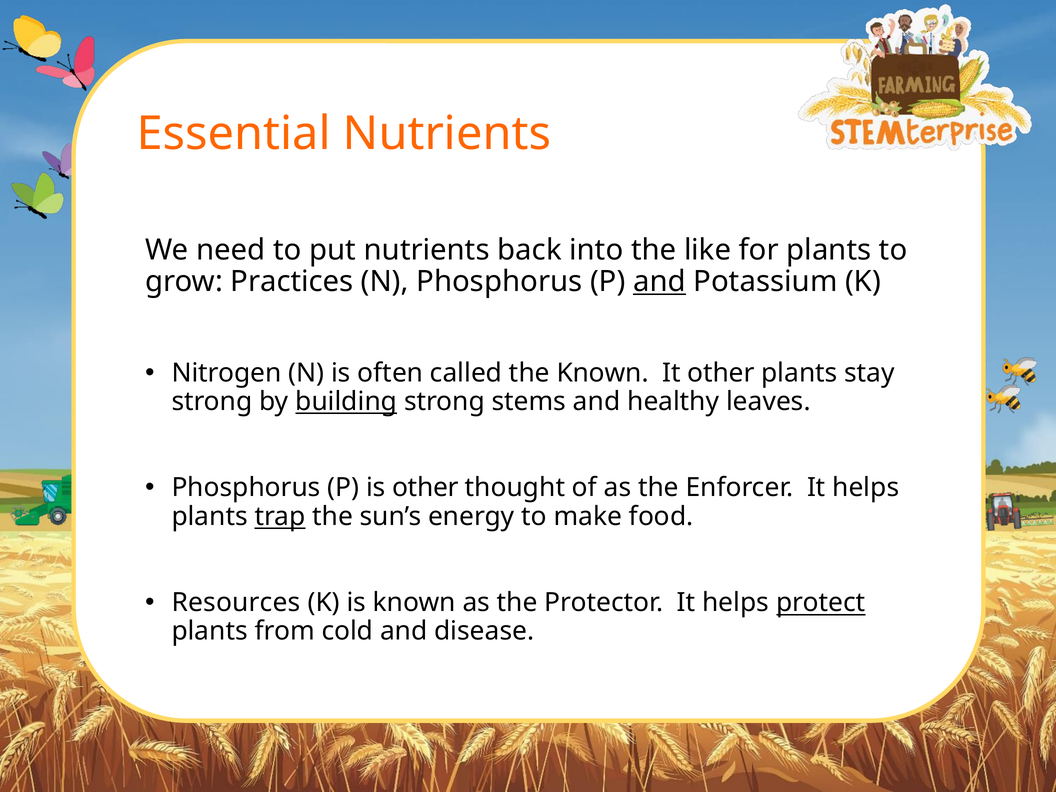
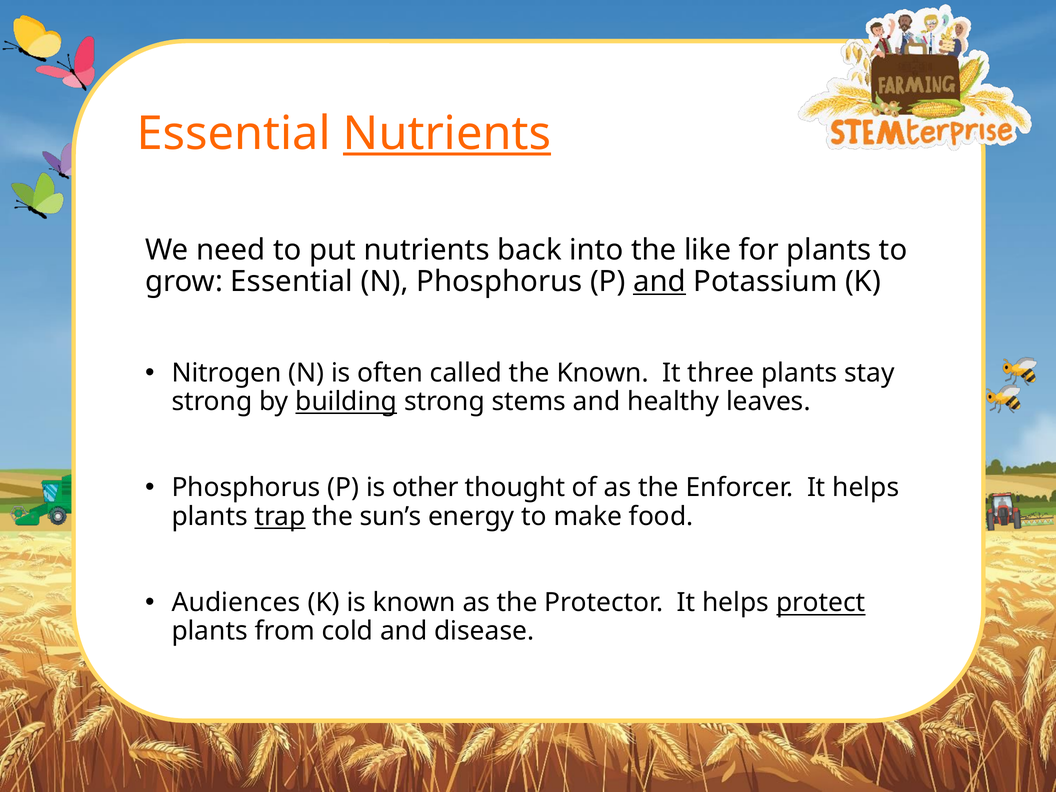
Nutrients underline: none -> present (447, 134)
grow Practices: Practices -> Essential (292, 282)
It other: other -> three (721, 373)
Resources: Resources -> Audiences (236, 603)
